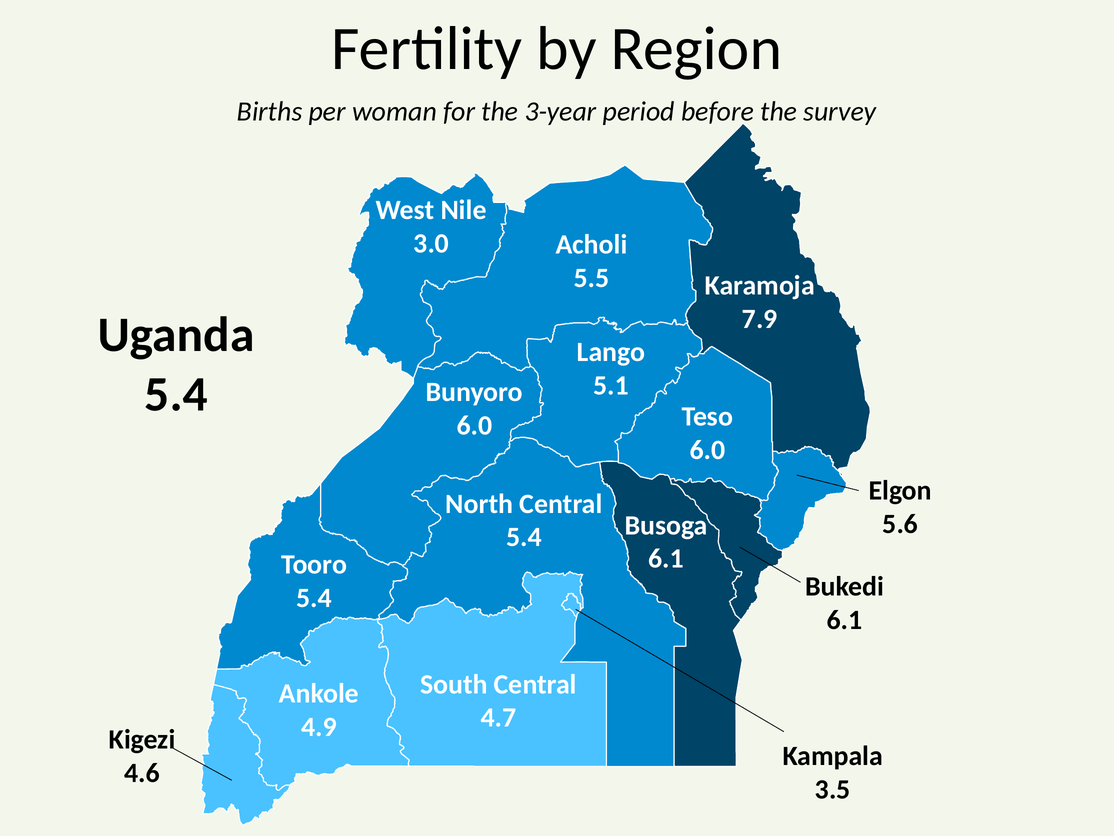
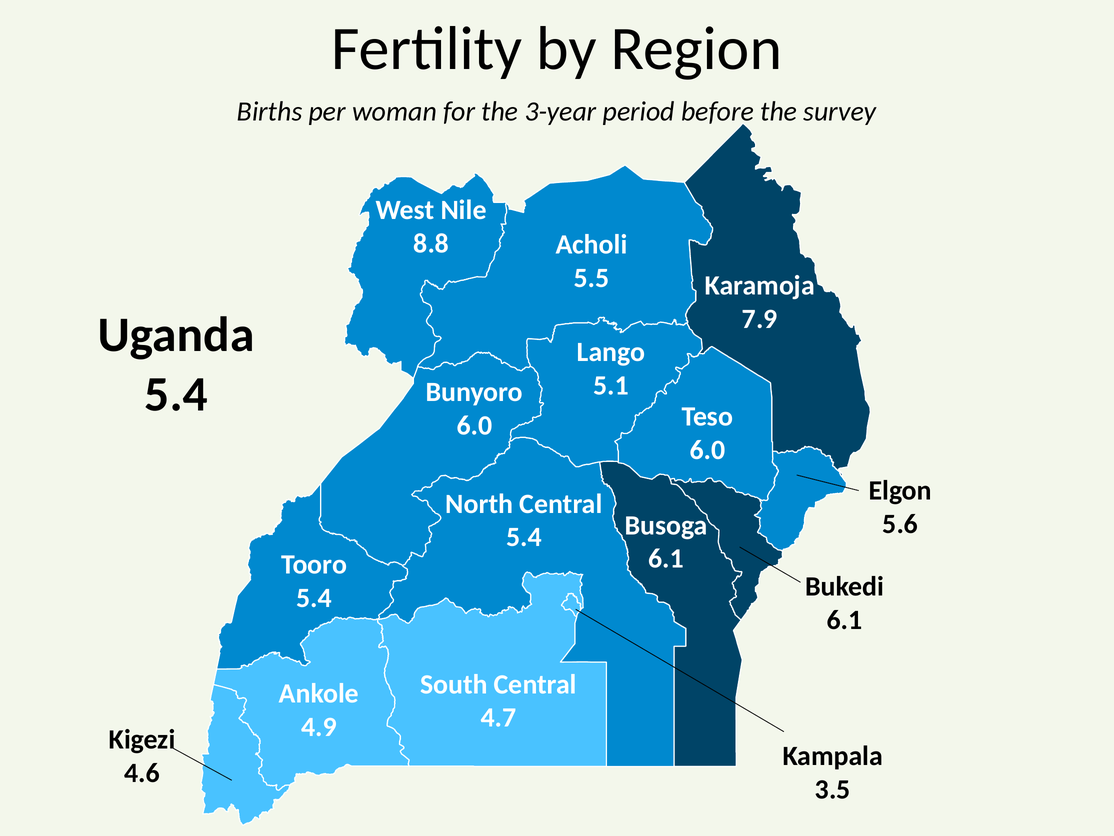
3.0: 3.0 -> 8.8 (431, 243)
